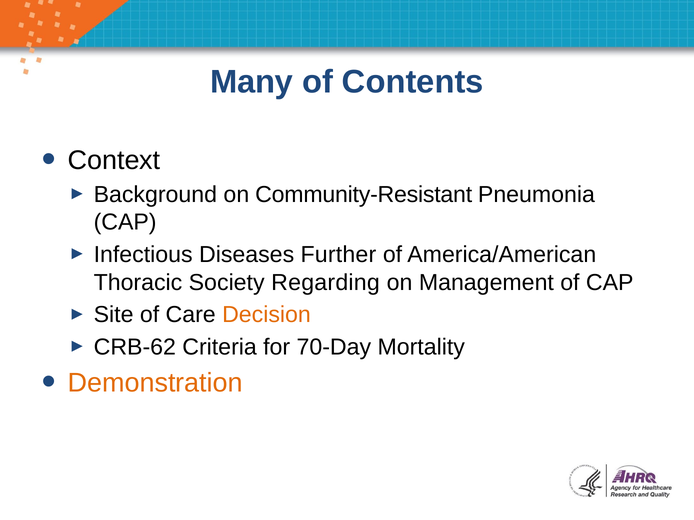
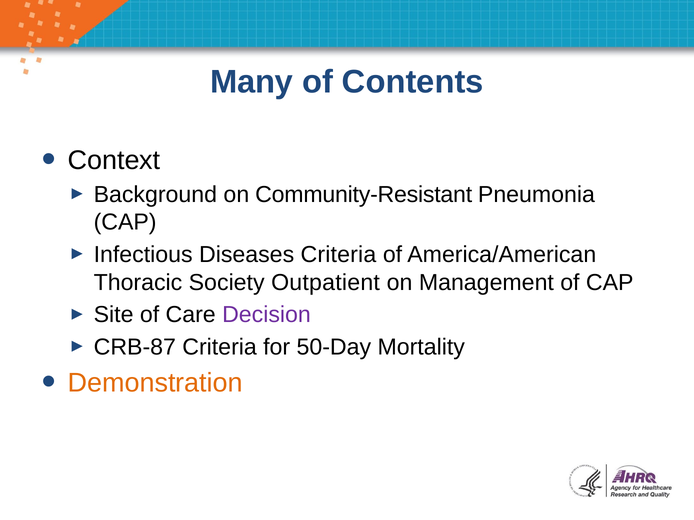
Diseases Further: Further -> Criteria (338, 255)
Regarding: Regarding -> Outpatient (326, 283)
Decision colour: orange -> purple (266, 315)
CRB-62: CRB-62 -> CRB-87 (135, 347)
70-Day: 70-Day -> 50-Day (334, 347)
